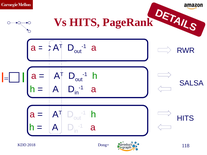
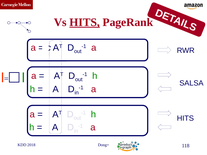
HITS underline: none -> present (85, 22)
